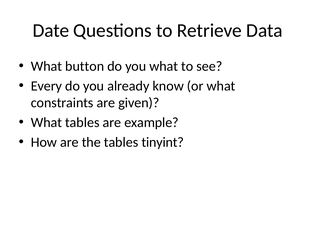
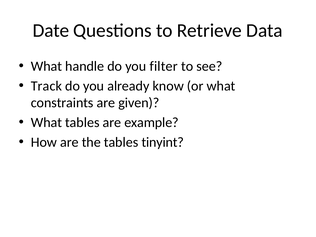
button: button -> handle (85, 66)
you what: what -> filter (164, 66)
Every: Every -> Track (46, 86)
